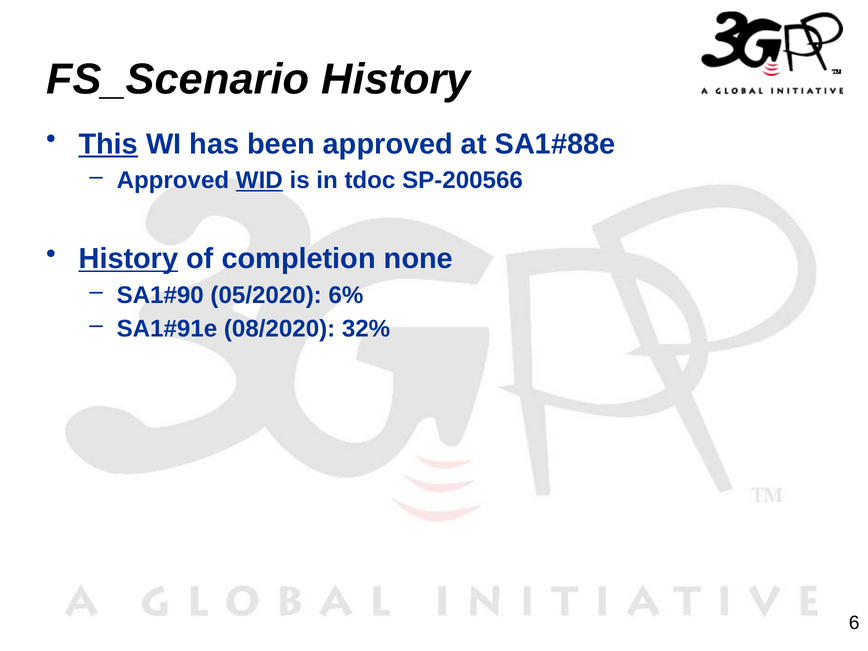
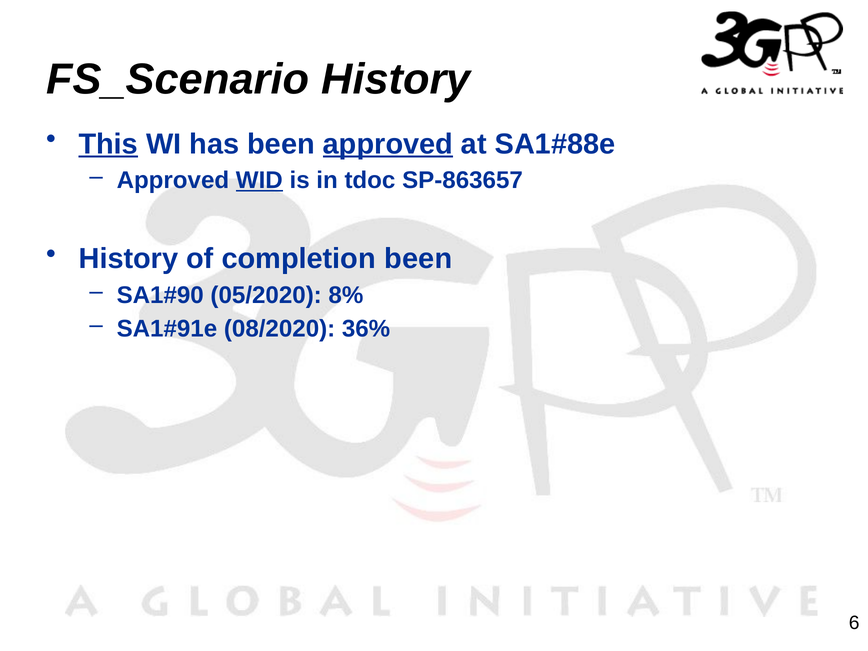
approved underline: none -> present (388, 144)
SP-200566: SP-200566 -> SP-863657 (463, 180)
History underline: present -> none (128, 259)
completion none: none -> been (418, 259)
6%: 6% -> 8% (346, 295)
32%: 32% -> 36% (366, 329)
